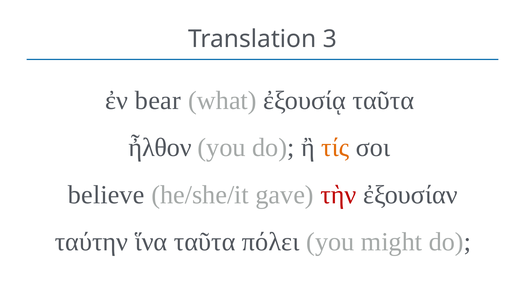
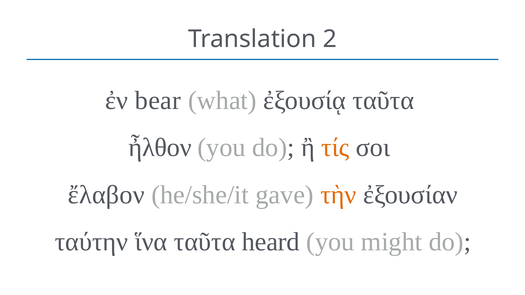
3: 3 -> 2 (330, 39)
believe: believe -> ἔλαβον (106, 195)
τὴν colour: red -> orange (338, 195)
πόλει: πόλει -> heard (271, 242)
